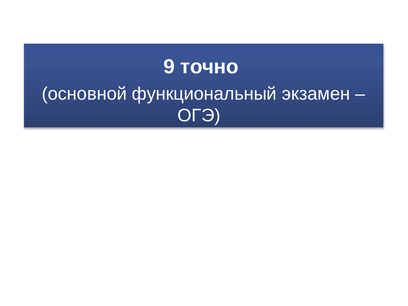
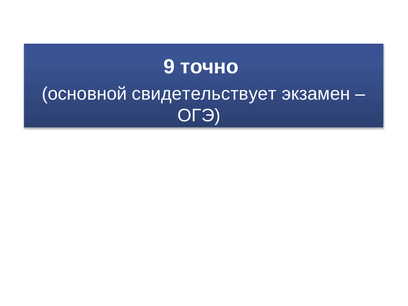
функциональный: функциональный -> свидетельствует (204, 94)
